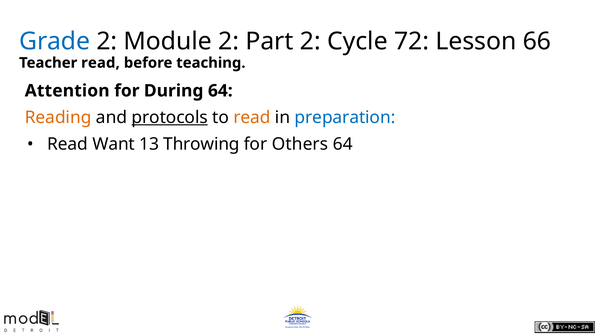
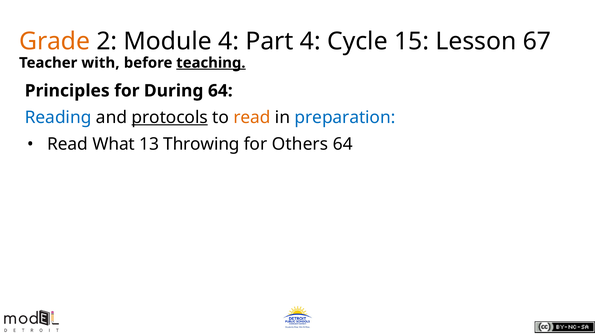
Grade colour: blue -> orange (55, 41)
Module 2: 2 -> 4 (229, 41)
Part 2: 2 -> 4 (310, 41)
72: 72 -> 15 (412, 41)
66: 66 -> 67 (537, 41)
Teacher read: read -> with (100, 63)
teaching underline: none -> present (211, 63)
Attention: Attention -> Principles (67, 91)
Reading colour: orange -> blue (58, 118)
Want: Want -> What (114, 145)
